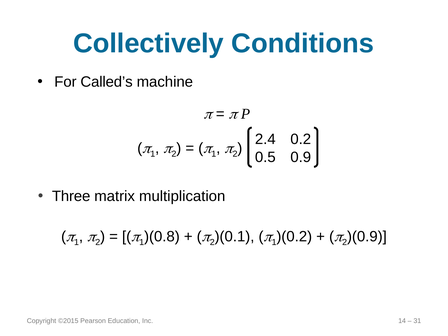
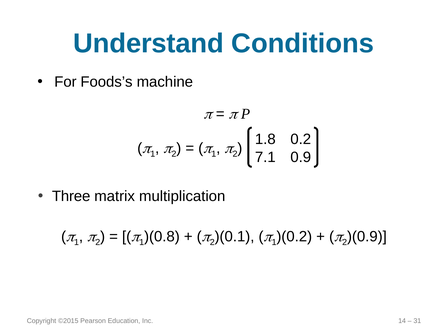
Collectively: Collectively -> Understand (149, 43)
Called’s: Called’s -> Foods’s (107, 82)
2.4: 2.4 -> 1.8 (265, 139)
0.5: 0.5 -> 7.1 (265, 157)
